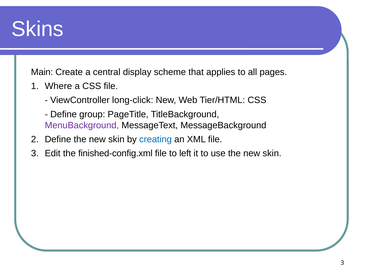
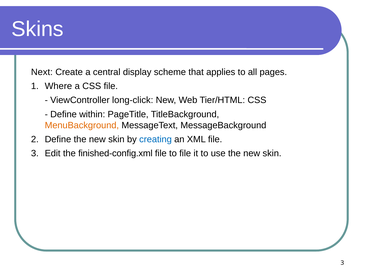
Main: Main -> Next (42, 72)
group: group -> within (92, 114)
MenuBackground colour: purple -> orange (82, 125)
to left: left -> file (185, 153)
